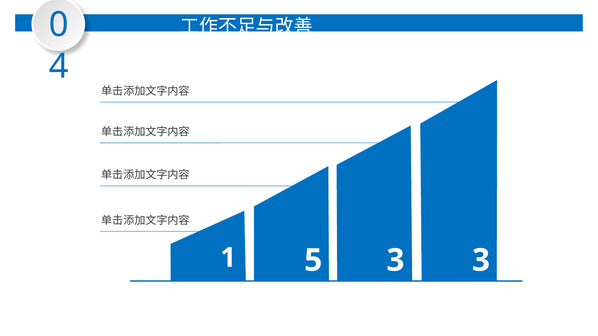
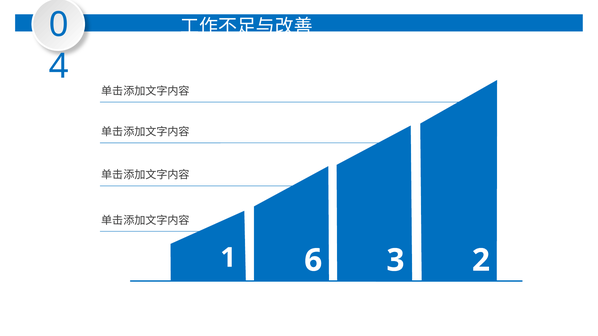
5: 5 -> 6 (313, 261)
3 3: 3 -> 2 (481, 261)
